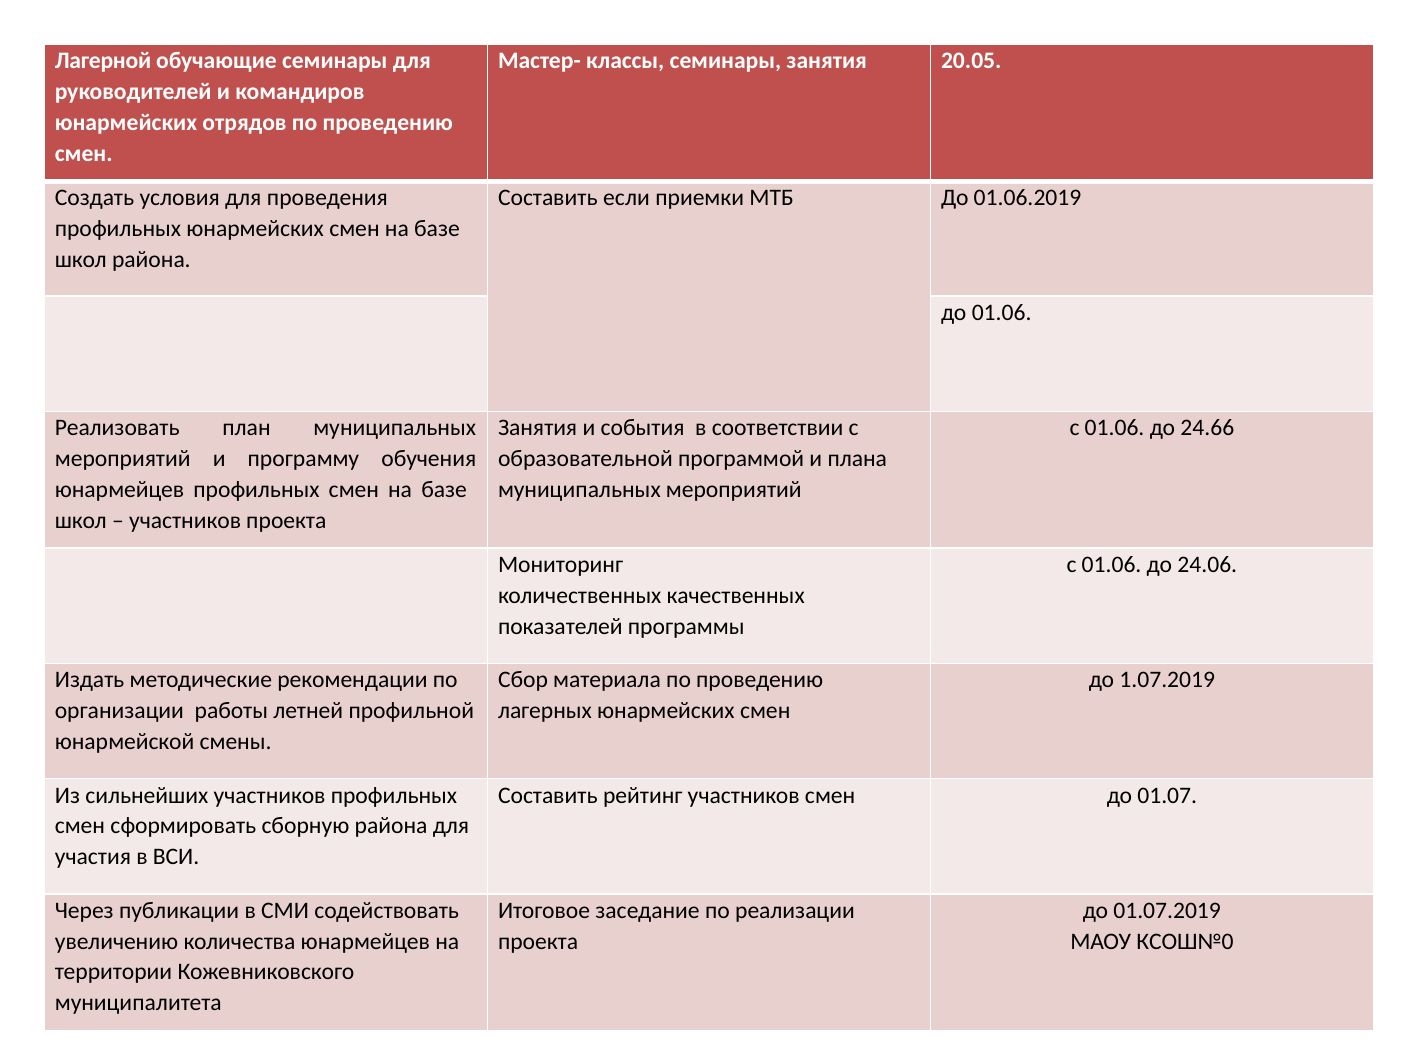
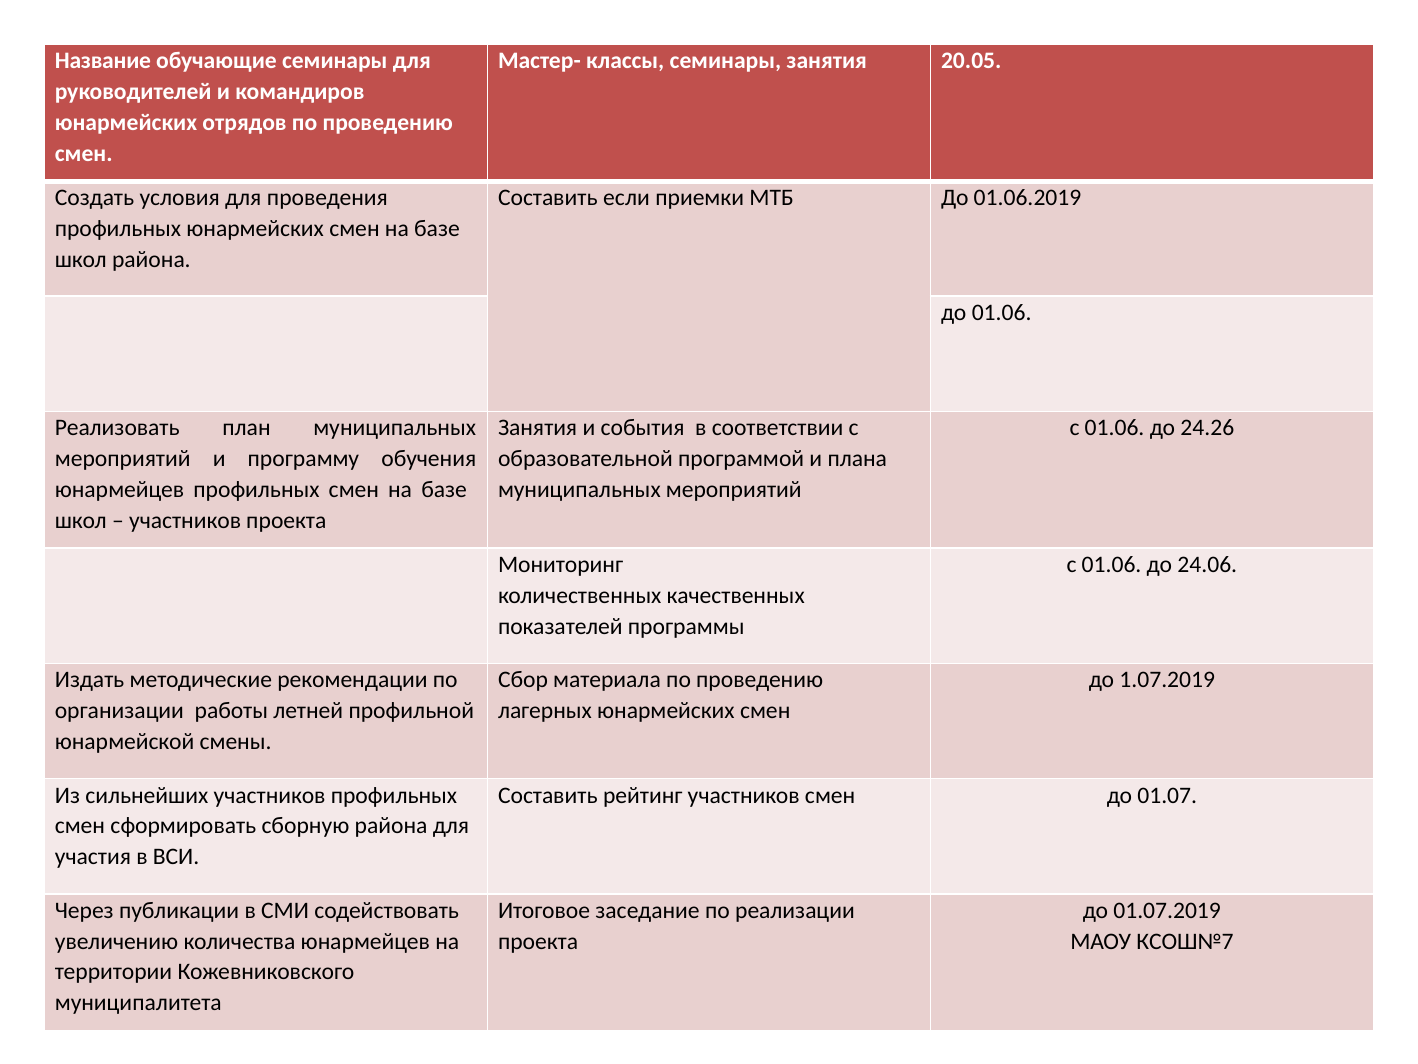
Лагерной: Лагерной -> Название (103, 61)
24.66: 24.66 -> 24.26 (1207, 428)
КСОШ№0: КСОШ№0 -> КСОШ№7 (1185, 941)
